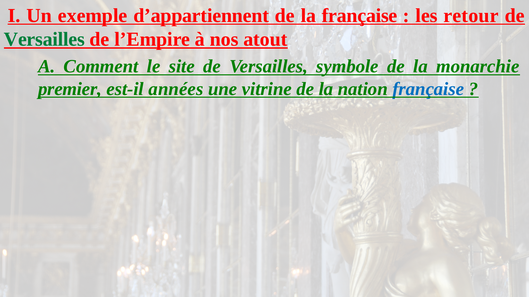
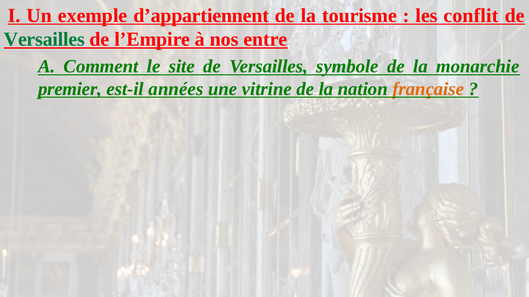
la française: française -> tourisme (360, 16)
retour: retour -> conflit (471, 16)
atout: atout -> entre (265, 39)
française colour: blue -> orange (428, 89)
